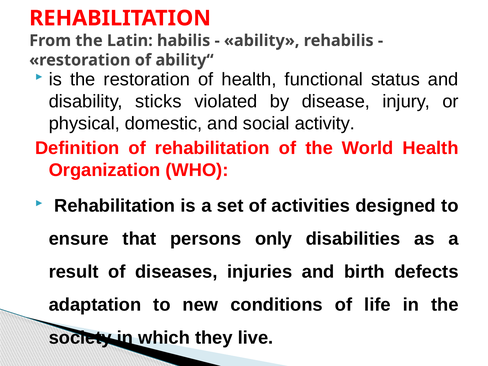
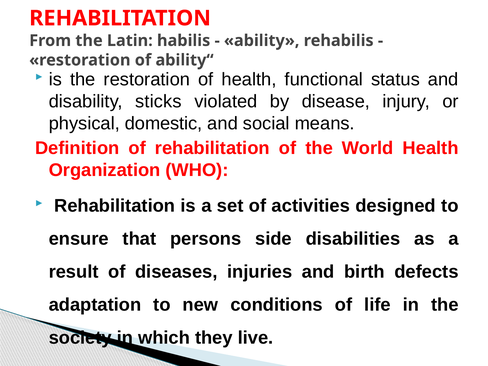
activity: activity -> means (325, 123)
only: only -> side (274, 239)
